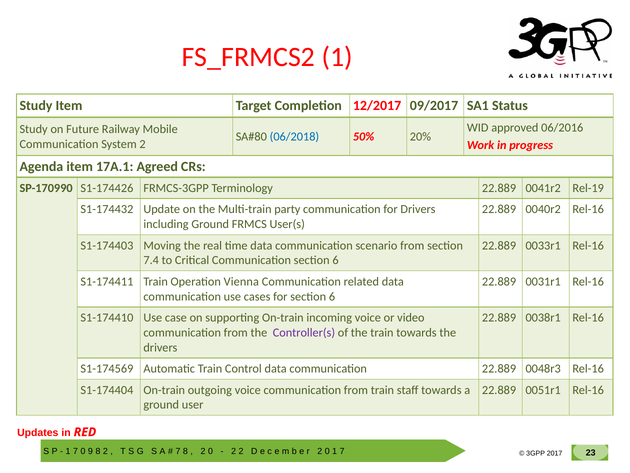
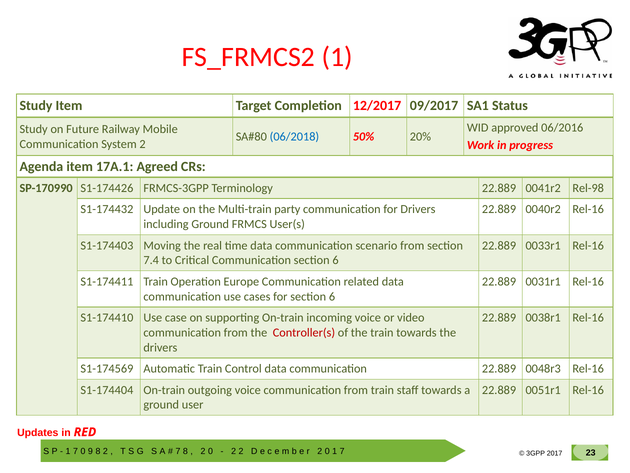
Rel-19: Rel-19 -> Rel-98 (588, 188)
Vienna: Vienna -> Europe (241, 281)
Controller(s colour: purple -> red (304, 332)
